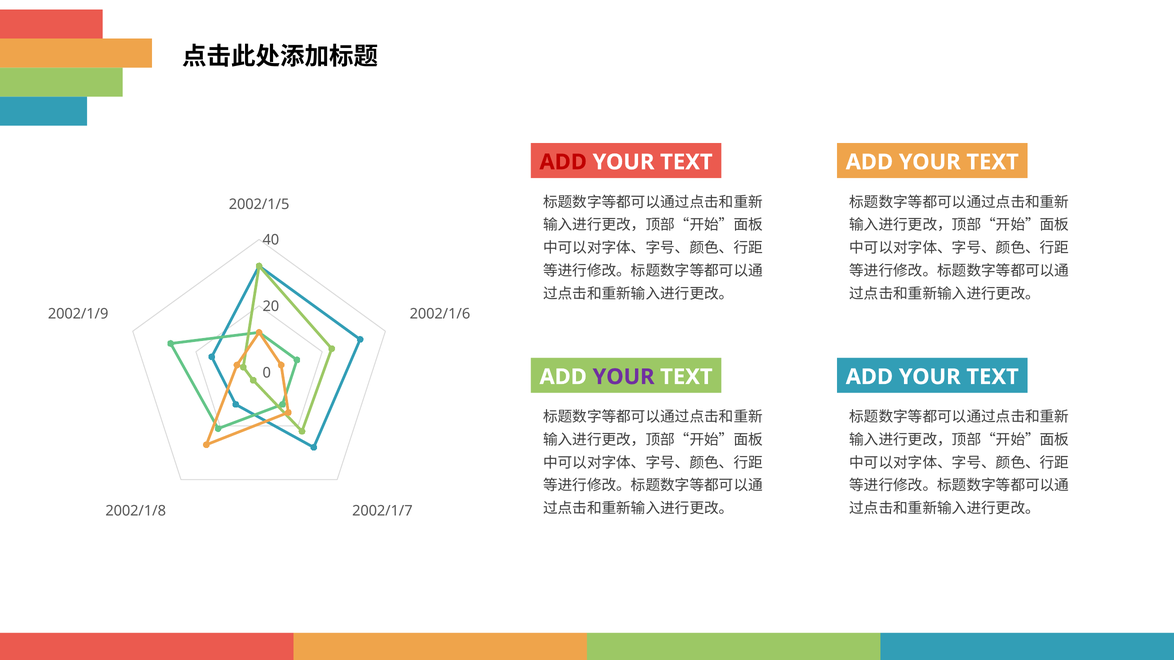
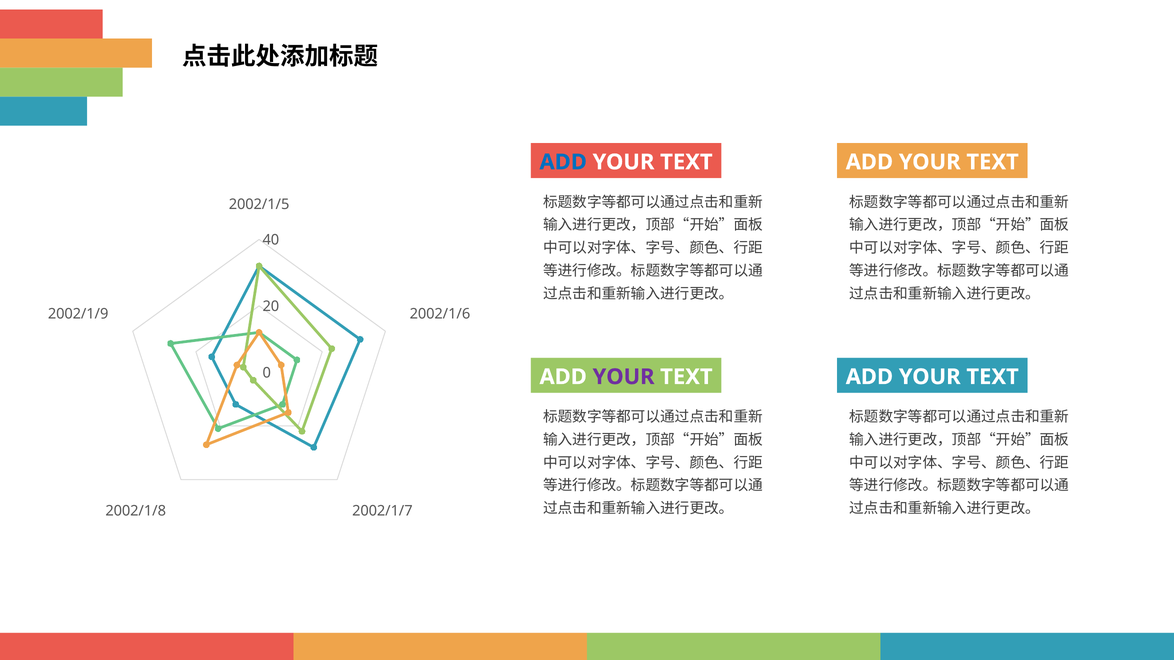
ADD colour: red -> blue (563, 162)
